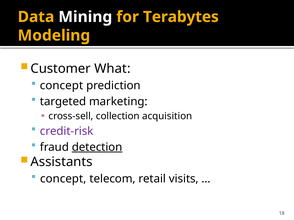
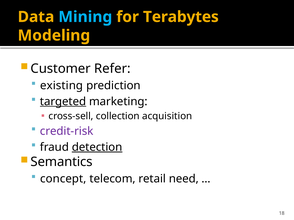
Mining colour: white -> light blue (85, 17)
What: What -> Refer (112, 69)
concept: concept -> existing (62, 86)
targeted underline: none -> present (63, 102)
Assistants: Assistants -> Semantics (62, 162)
visits: visits -> need (184, 179)
